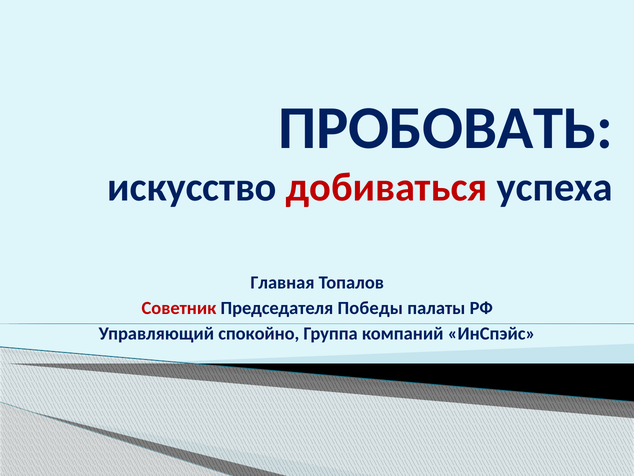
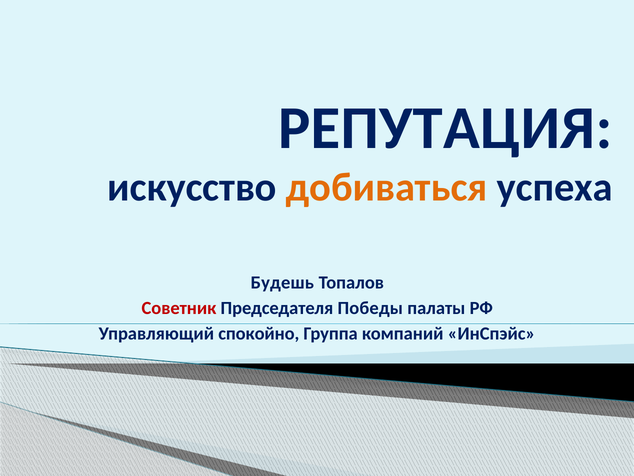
ПРОБОВАТЬ: ПРОБОВАТЬ -> РЕПУТАЦИЯ (445, 128)
добиваться colour: red -> orange (387, 187)
Главная: Главная -> Будешь (282, 282)
